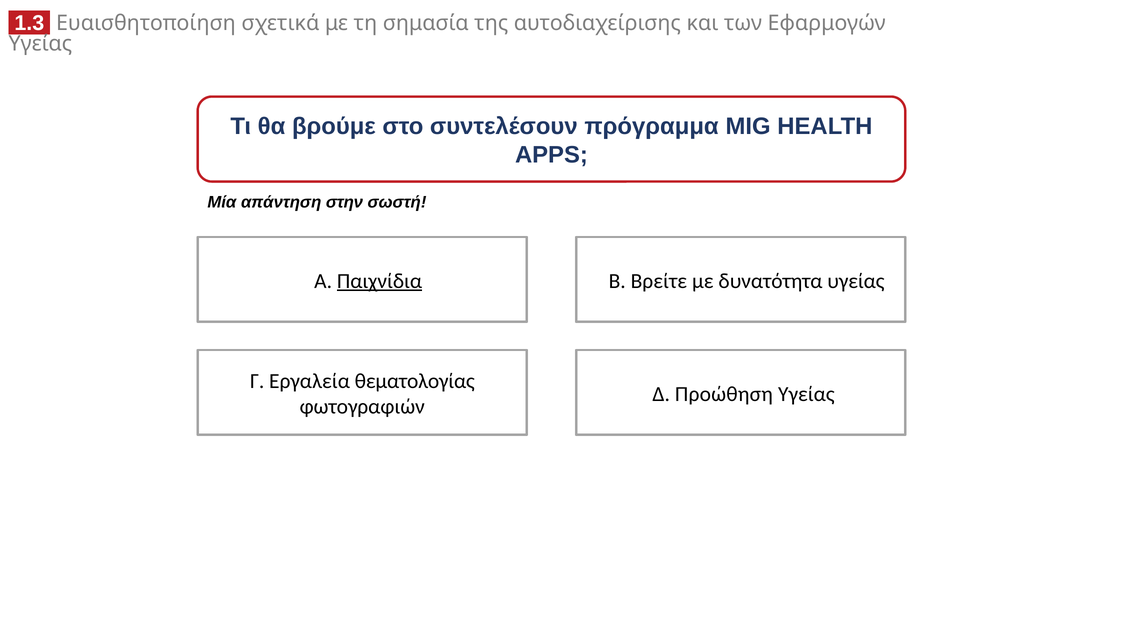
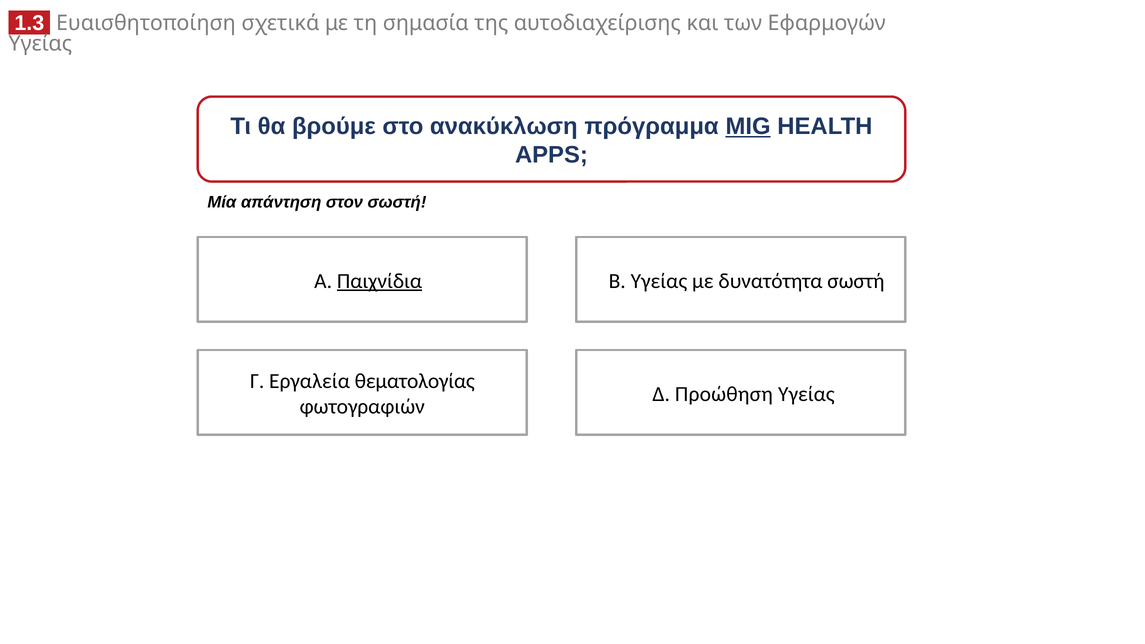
συντελέσουν: συντελέσουν -> ανακύκλωση (504, 126)
MIG underline: none -> present (748, 126)
στην: στην -> στον (345, 202)
B Βρείτε: Βρείτε -> Υγείας (659, 281)
δυνατότητα υγείας: υγείας -> σωστή (856, 281)
